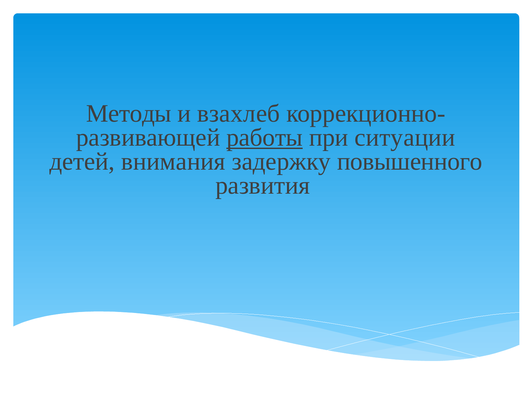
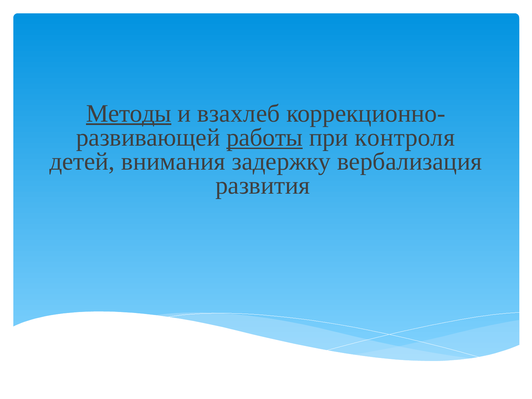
Методы underline: none -> present (129, 113)
ситуации: ситуации -> контроля (405, 137)
повышенного: повышенного -> вербализация (410, 162)
